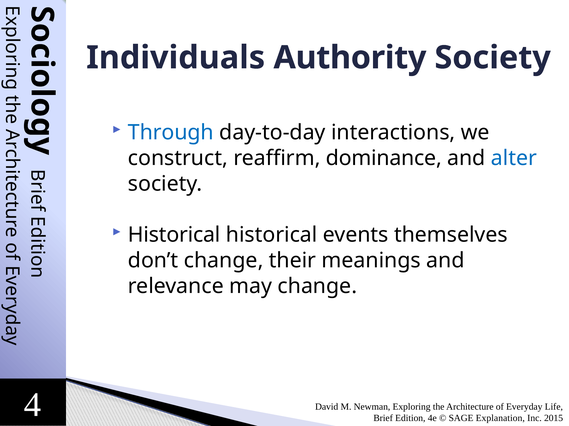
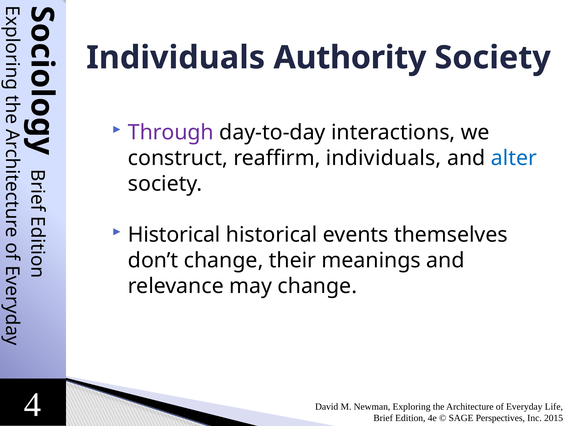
Through colour: blue -> purple (171, 133)
reaffirm dominance: dominance -> individuals (384, 158)
Explanation: Explanation -> Perspectives (500, 419)
